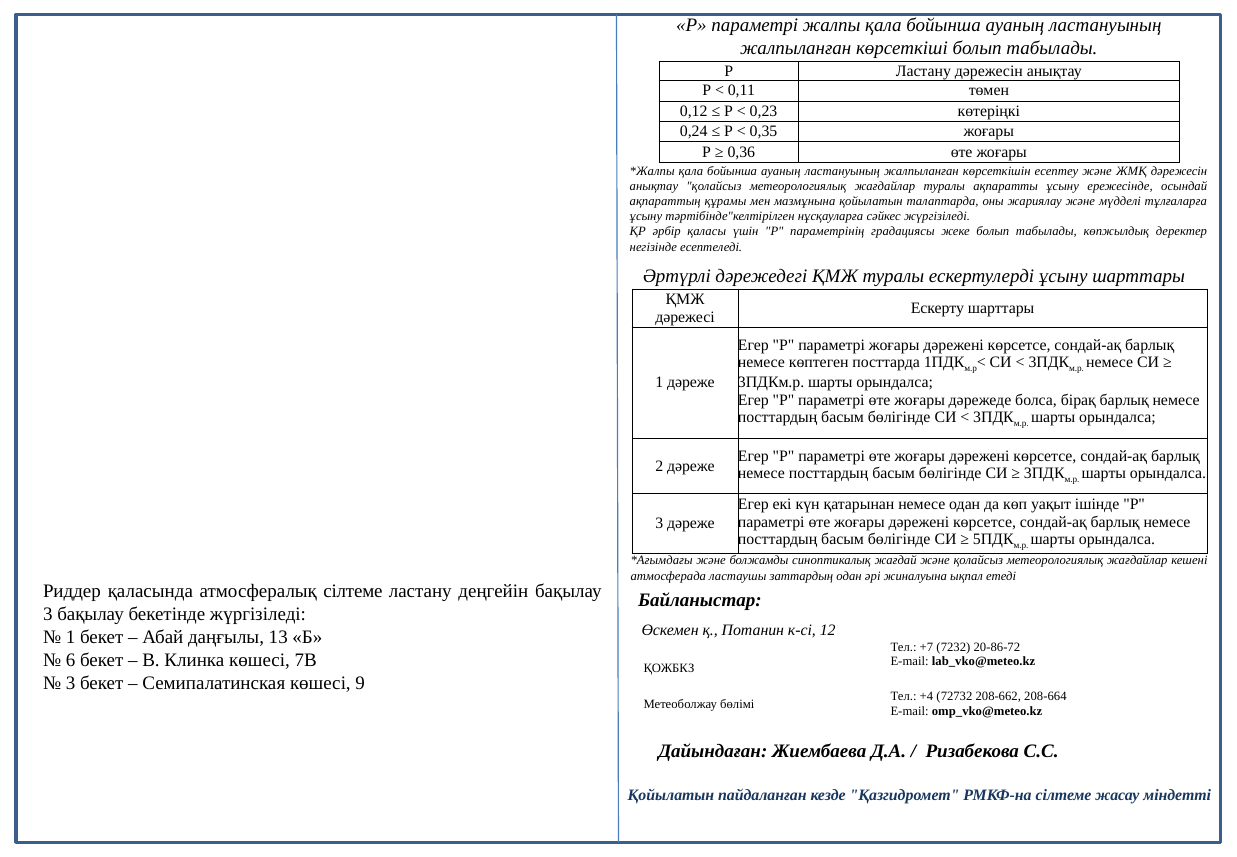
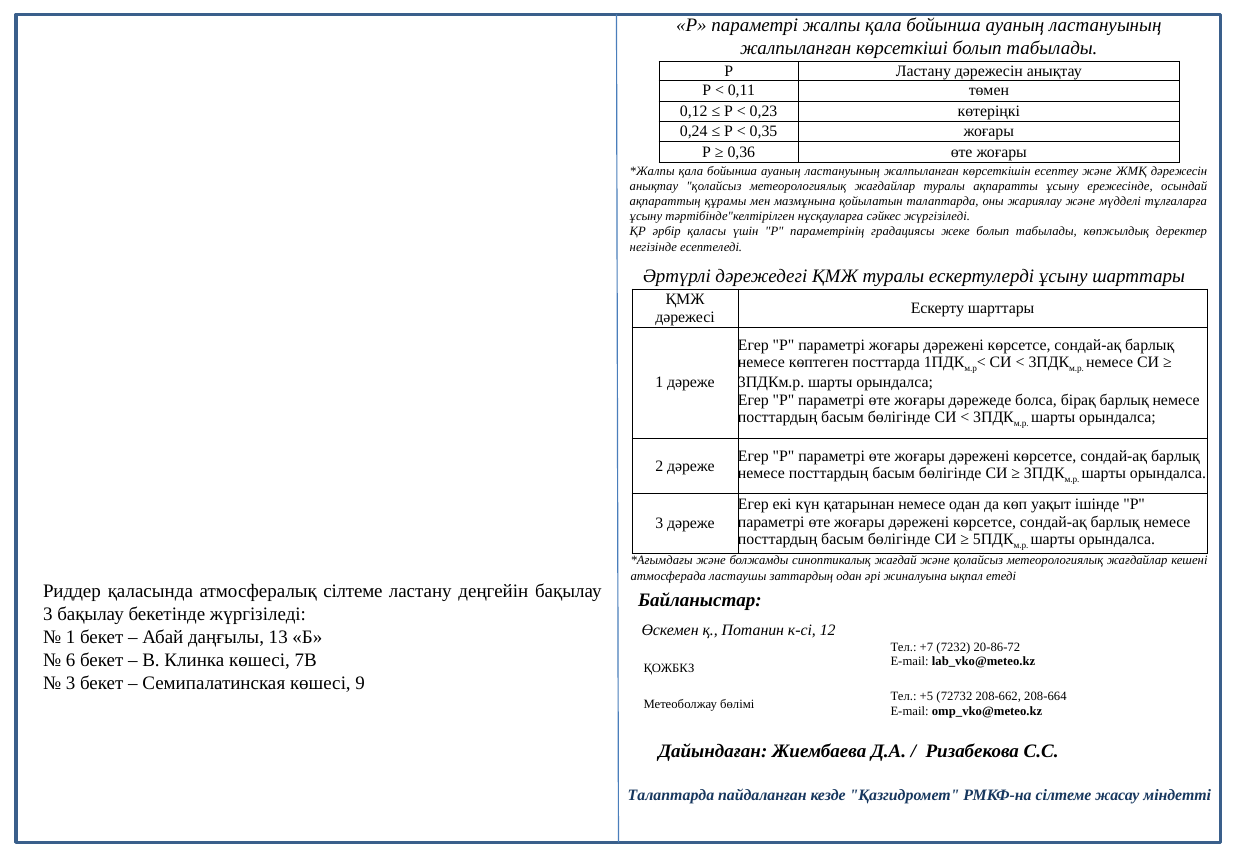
+4: +4 -> +5 (926, 696)
Қойылатын: Қойылатын -> Талаптарда (671, 795)
